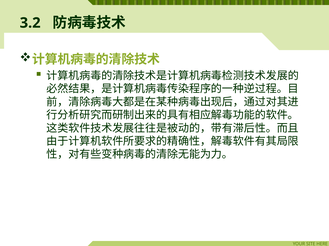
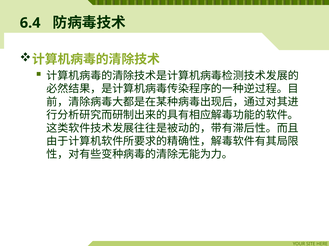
3.2: 3.2 -> 6.4 (30, 23)
